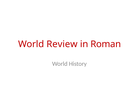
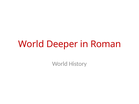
Review: Review -> Deeper (62, 44)
